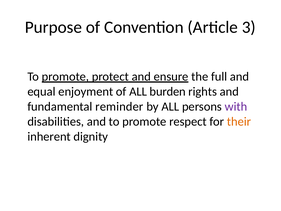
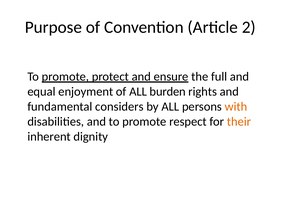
3: 3 -> 2 (249, 27)
reminder: reminder -> considers (119, 106)
with colour: purple -> orange (236, 106)
